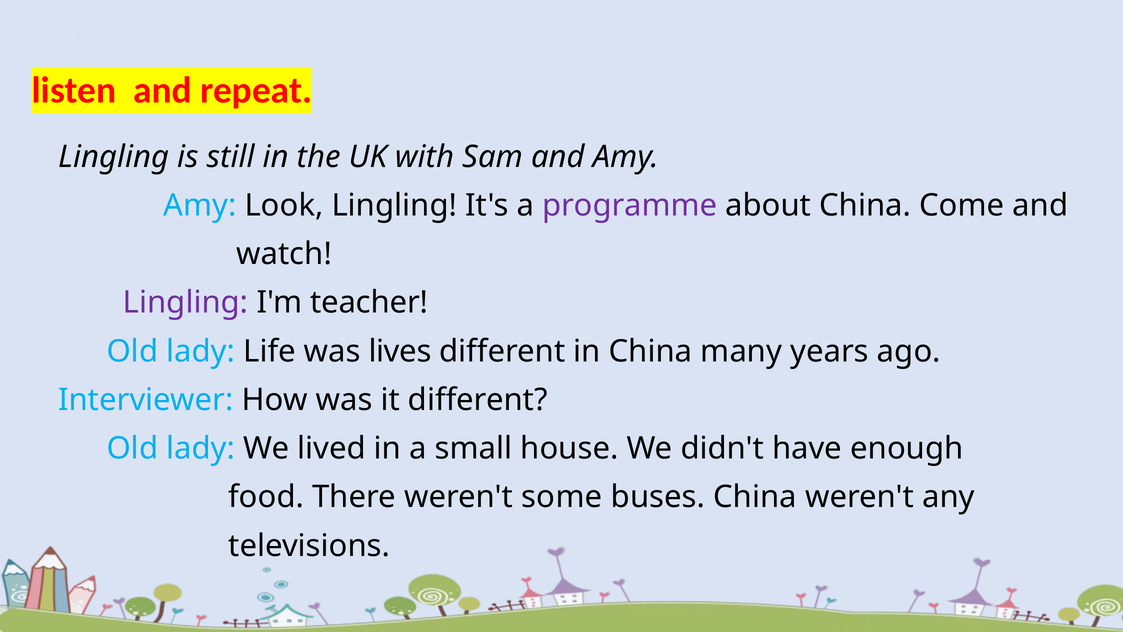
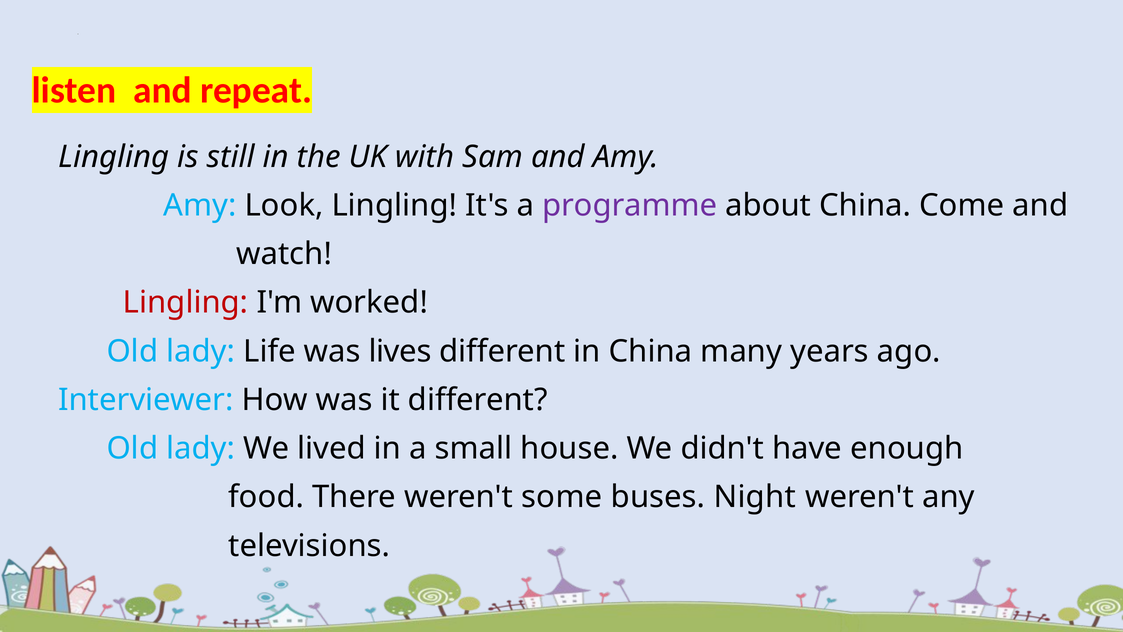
Lingling colour: purple -> red (186, 302)
teacher: teacher -> worked (369, 302)
buses China: China -> Night (755, 497)
